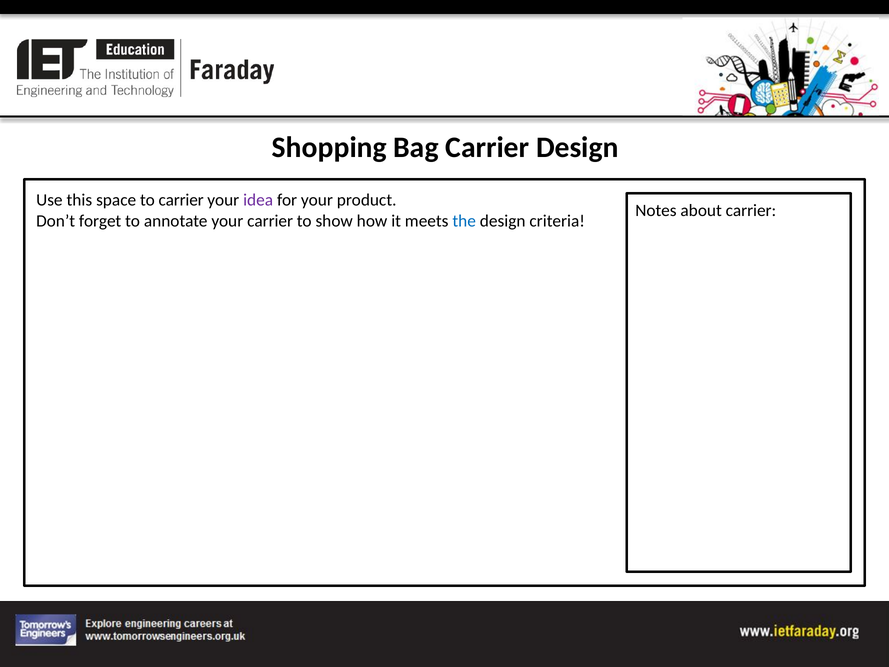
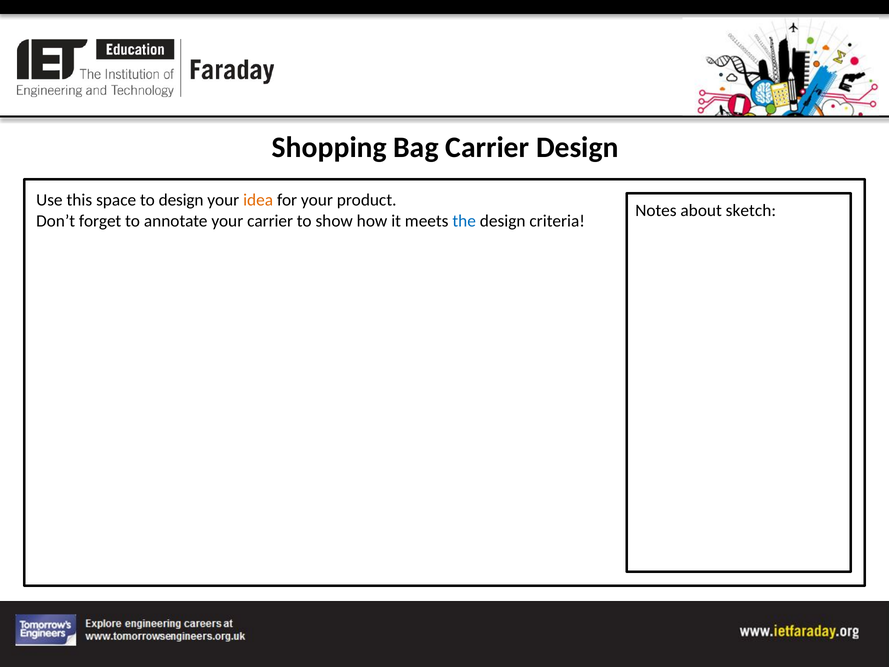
to carrier: carrier -> design (181, 200)
idea colour: purple -> orange (258, 200)
about carrier: carrier -> sketch (751, 211)
